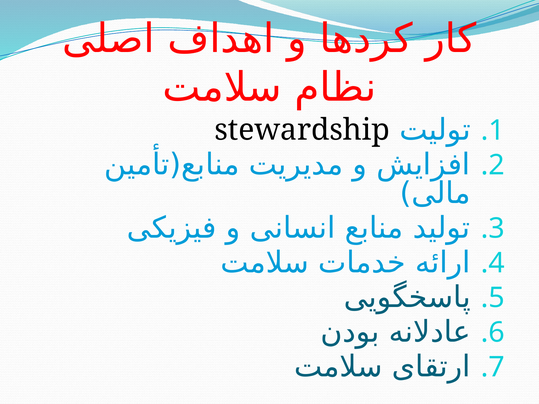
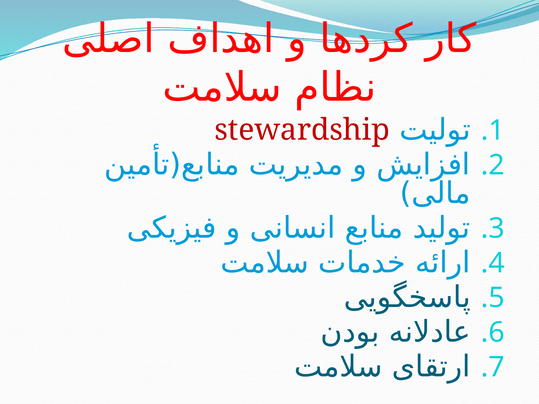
stewardship colour: black -> red (302, 130)
